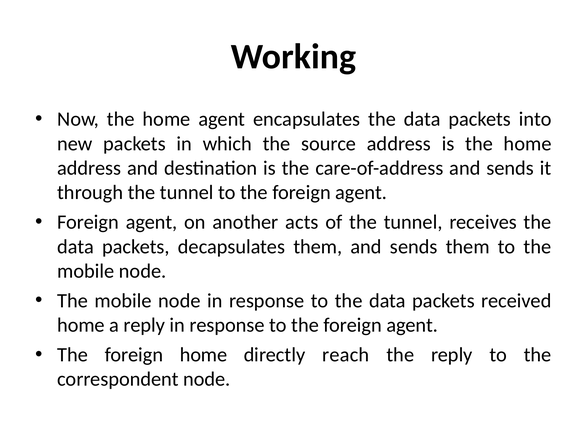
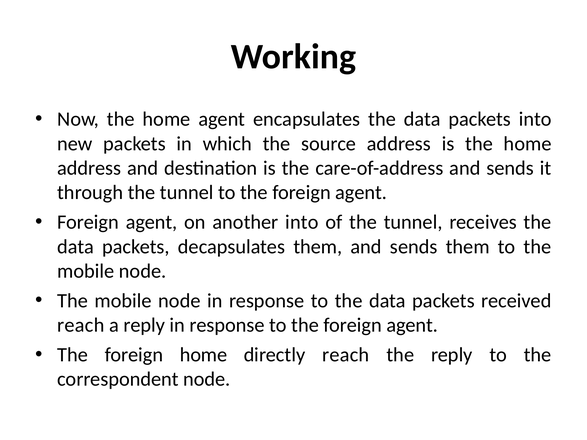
another acts: acts -> into (302, 222)
home: home -> reach (81, 325)
